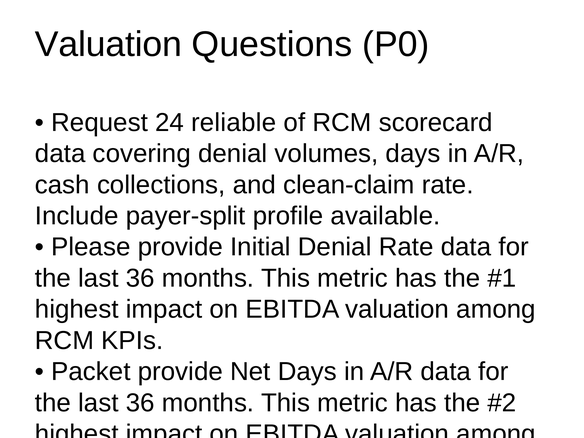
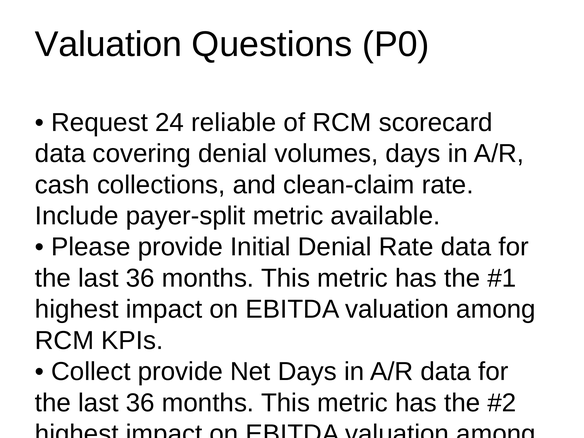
payer-split profile: profile -> metric (288, 216)
Packet: Packet -> Collect (91, 372)
